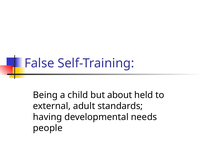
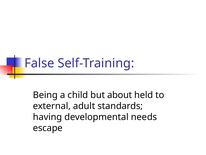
people: people -> escape (48, 128)
